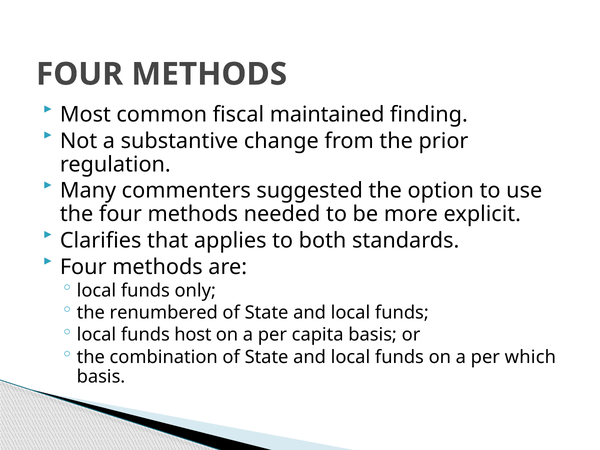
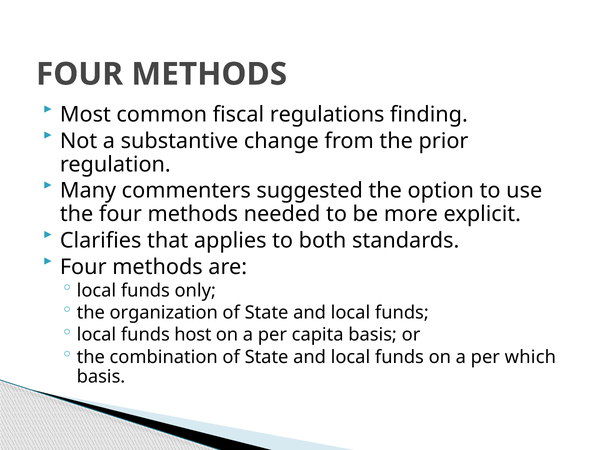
maintained: maintained -> regulations (327, 115)
renumbered: renumbered -> organization (164, 313)
